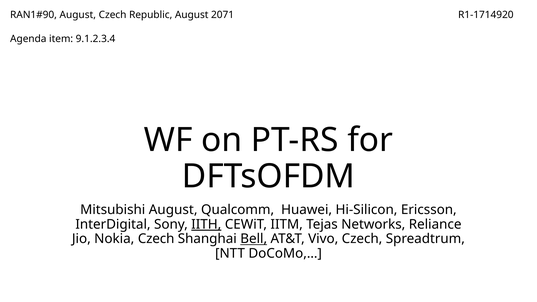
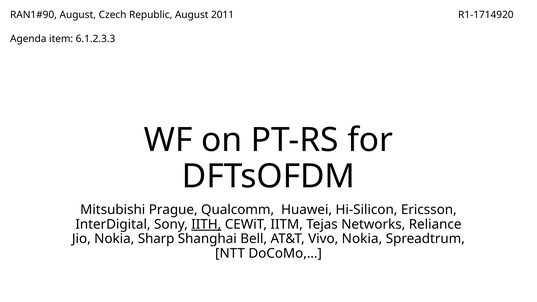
2071: 2071 -> 2011 (223, 15)
9.1.2.3.4: 9.1.2.3.4 -> 6.1.2.3.3 (96, 39)
Mitsubishi August: August -> Prague (173, 210)
Nokia Czech: Czech -> Sharp (156, 239)
Bell underline: present -> none (254, 239)
Vivo Czech: Czech -> Nokia (362, 239)
